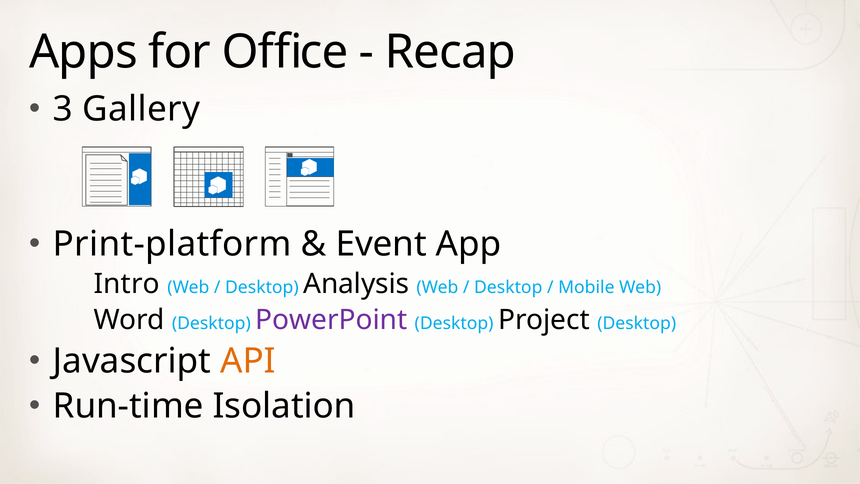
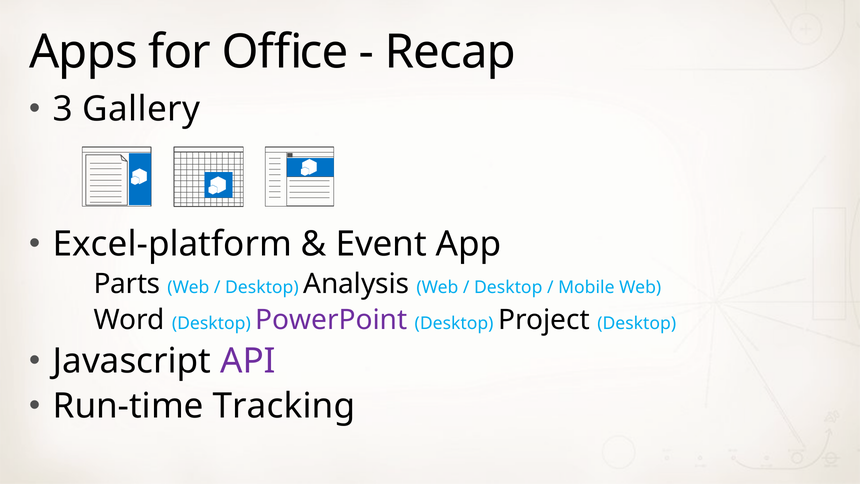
Print-platform: Print-platform -> Excel-platform (172, 244)
Intro: Intro -> Parts (127, 284)
API colour: orange -> purple (248, 361)
Isolation: Isolation -> Tracking (284, 406)
